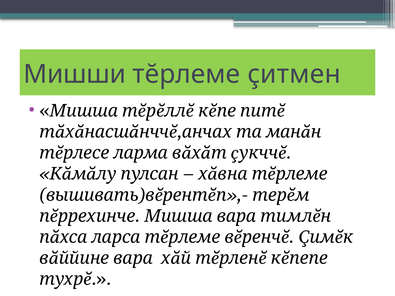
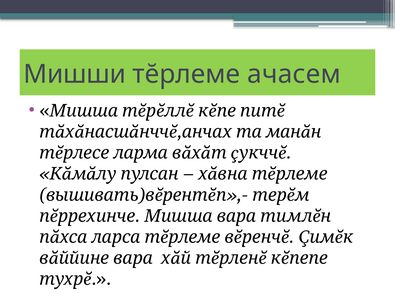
çитмен: çитмен -> ачасем (294, 74)
